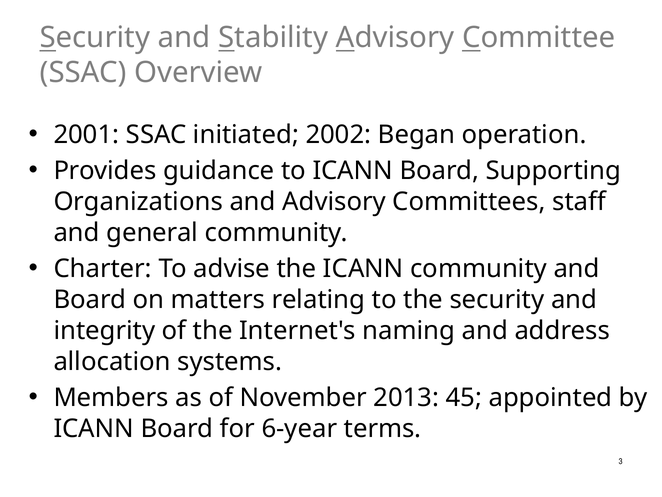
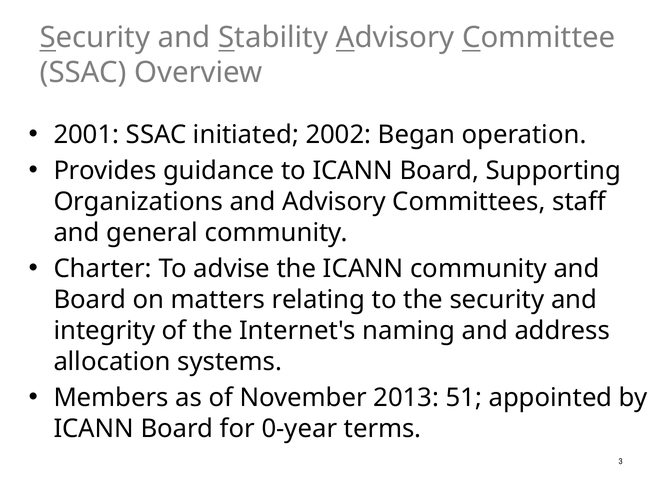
45: 45 -> 51 (464, 397)
6-year: 6-year -> 0-year (299, 428)
